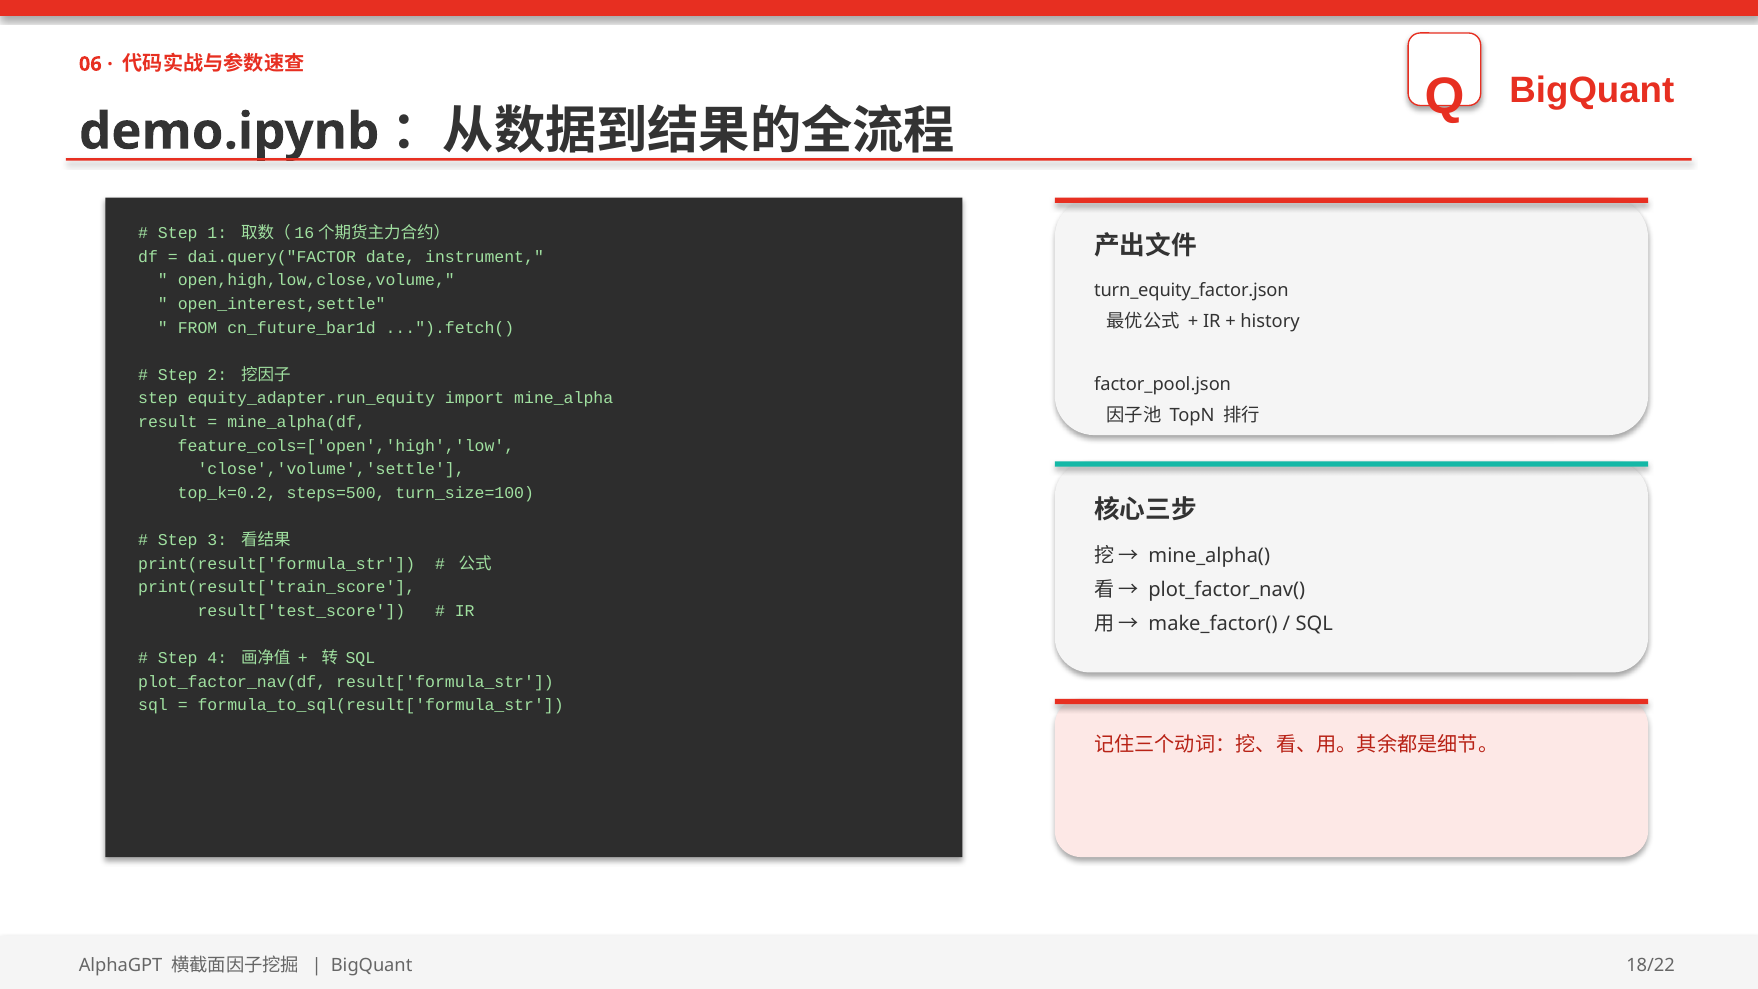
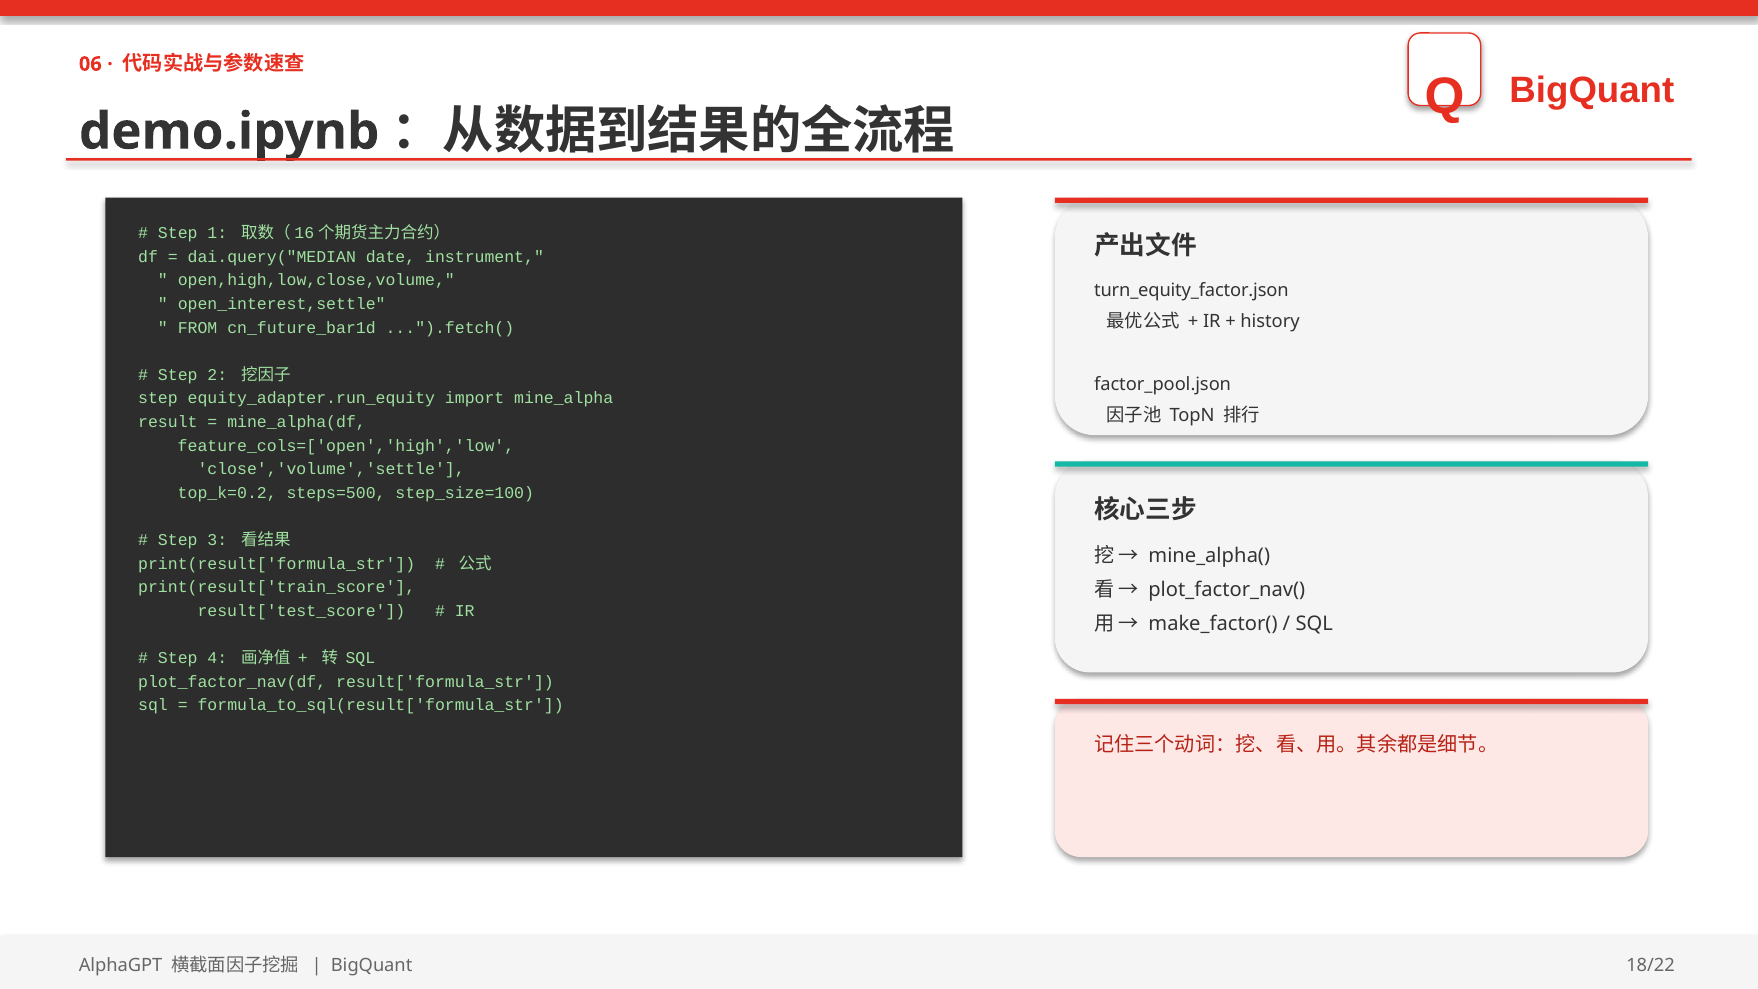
dai.query("FACTOR: dai.query("FACTOR -> dai.query("MEDIAN (272, 257)
turn_size=100: turn_size=100 -> step_size=100 (465, 493)
